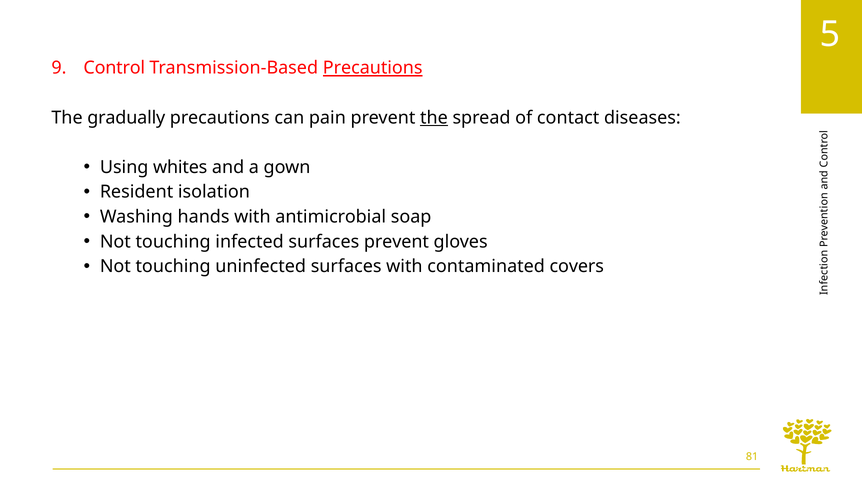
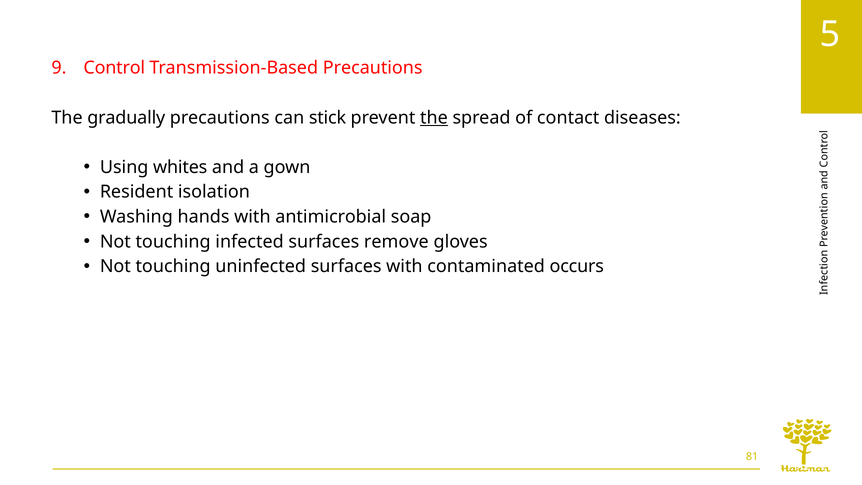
Precautions underline: present -> none (373, 68)
pain: pain -> stick (327, 118)
surfaces prevent: prevent -> remove (396, 242)
covers: covers -> occurs (577, 266)
